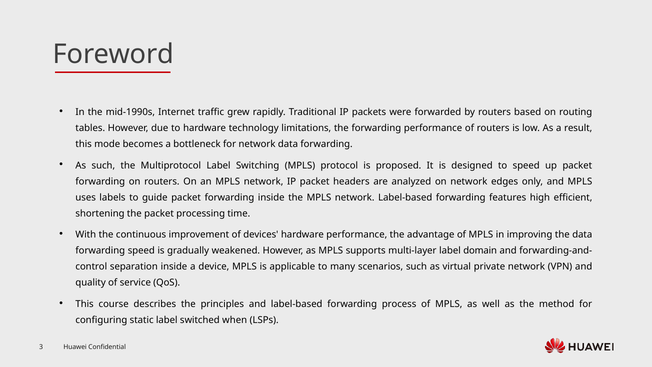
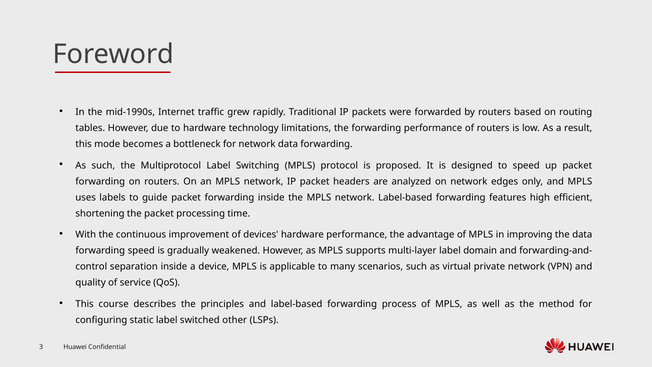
when: when -> other (235, 320)
